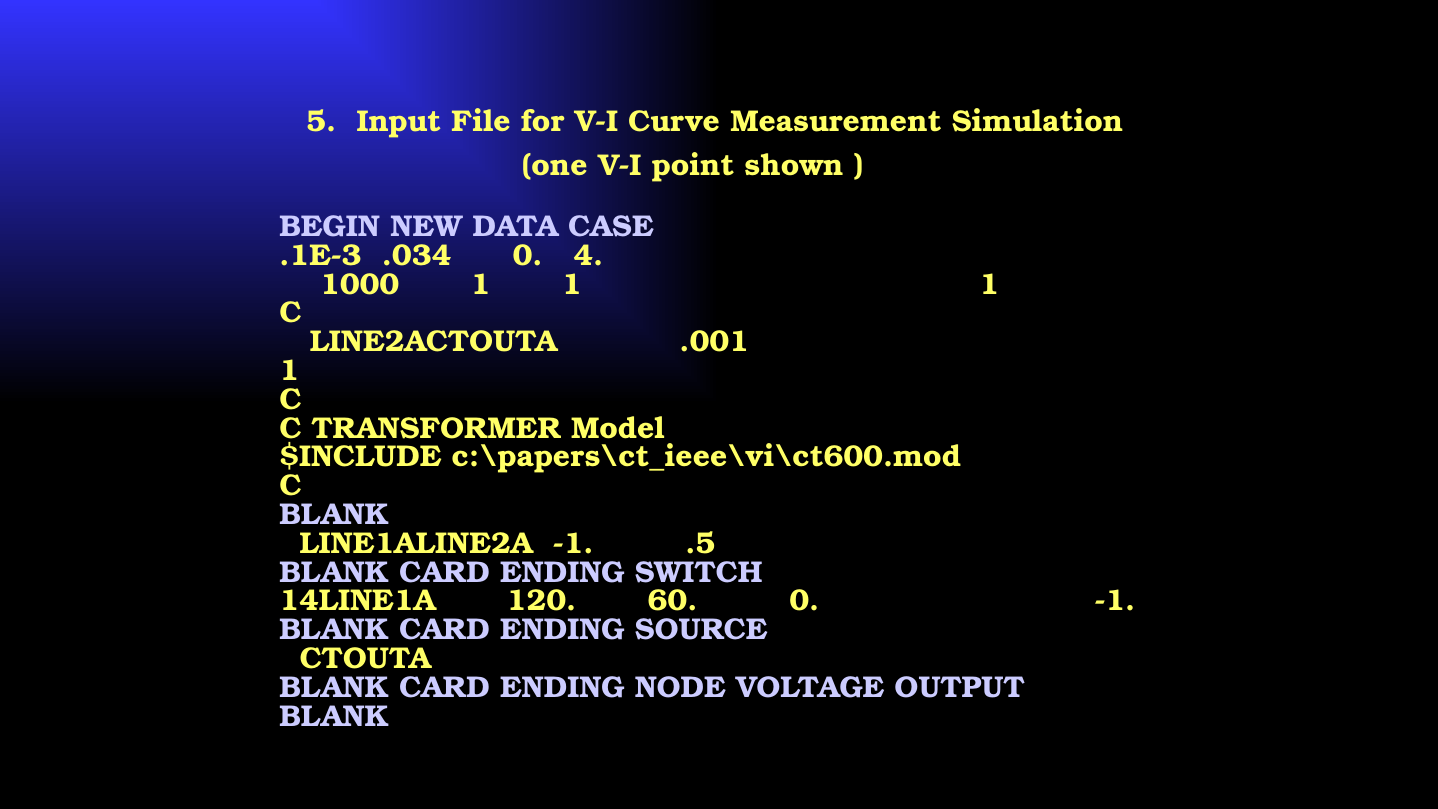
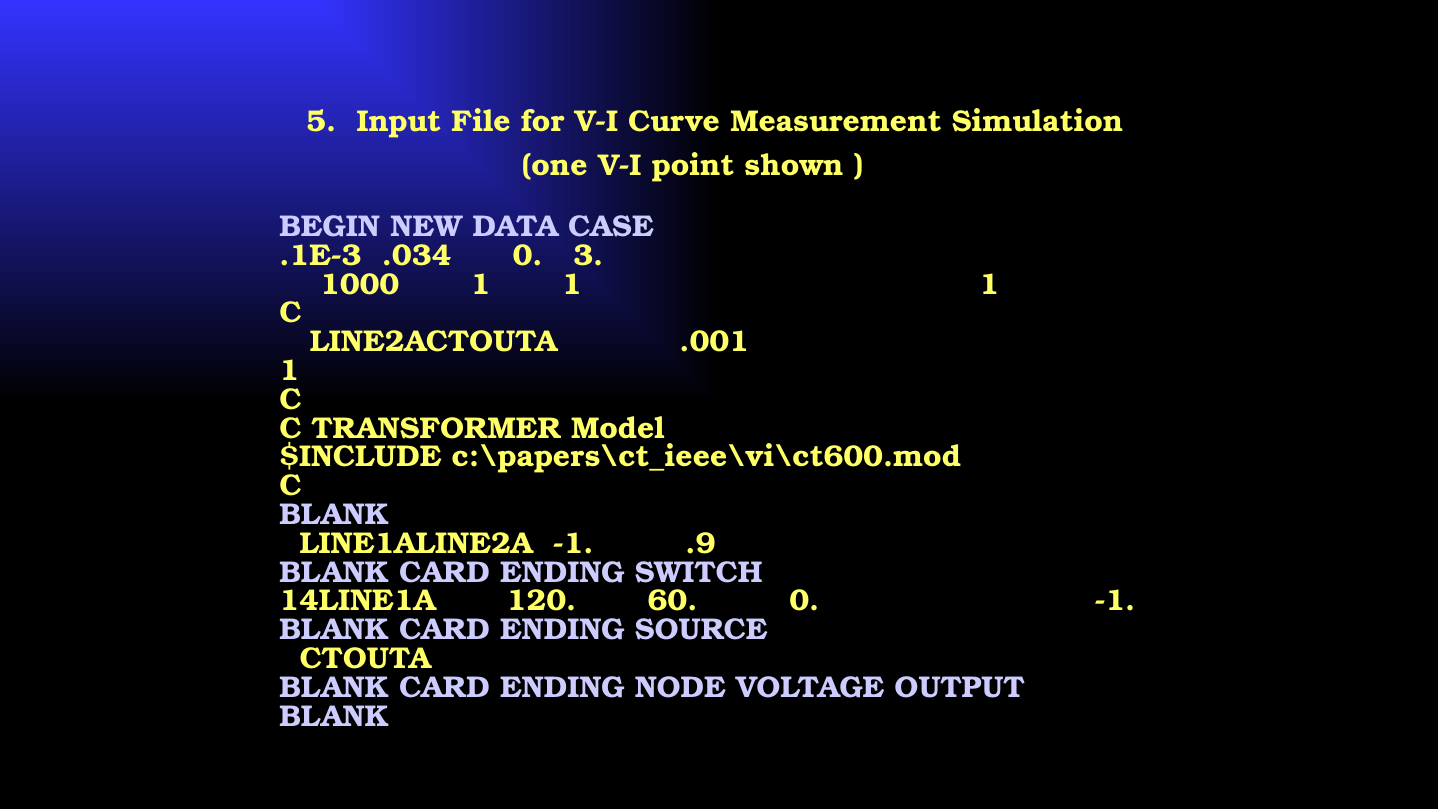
4: 4 -> 3 (588, 255)
.5: .5 -> .9 (700, 543)
